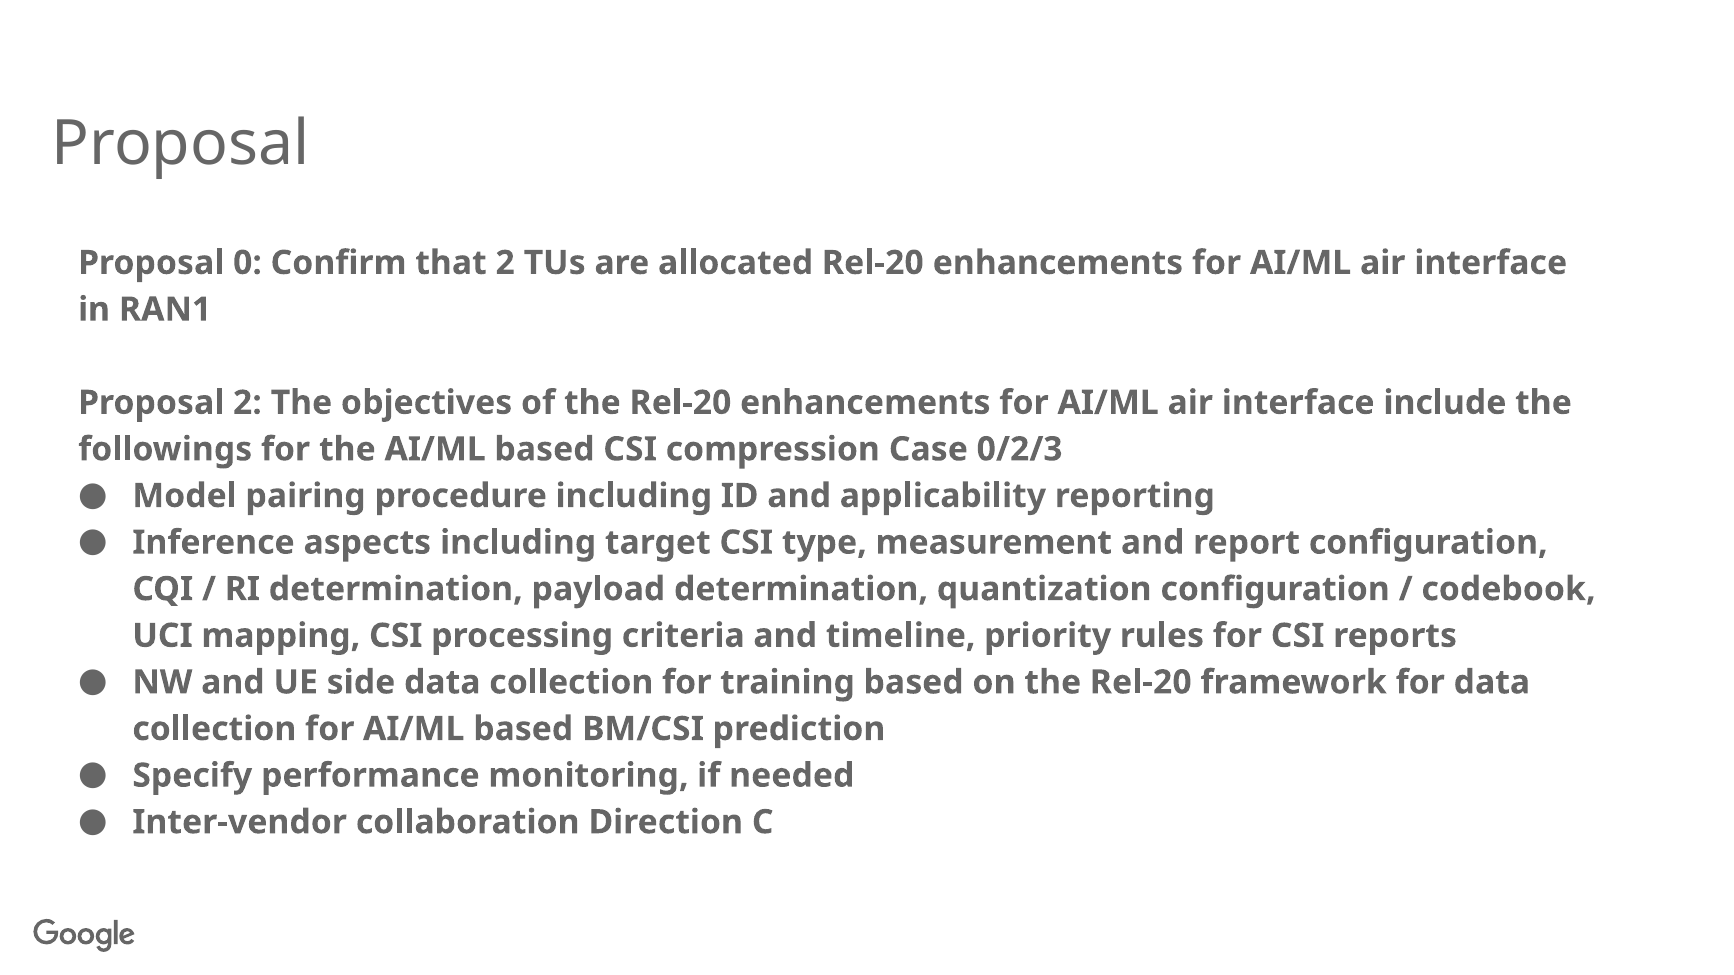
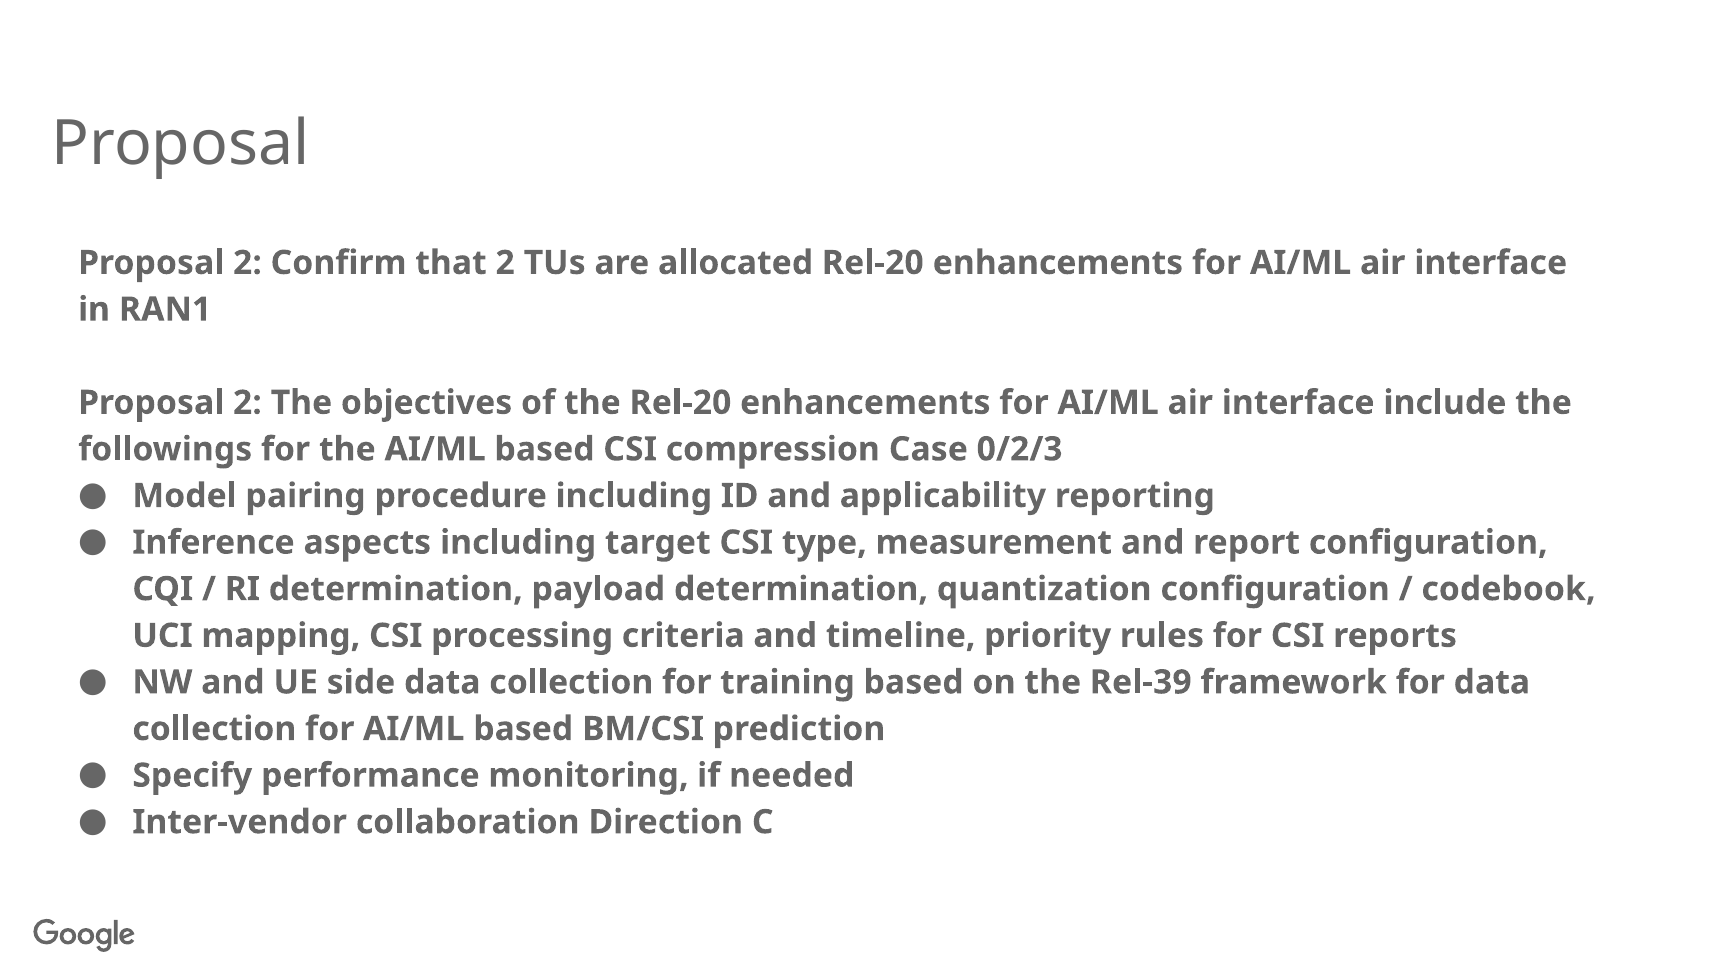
0: 0 -> 2 (247, 263)
on the Rel-20: Rel-20 -> Rel-39 (1141, 683)
